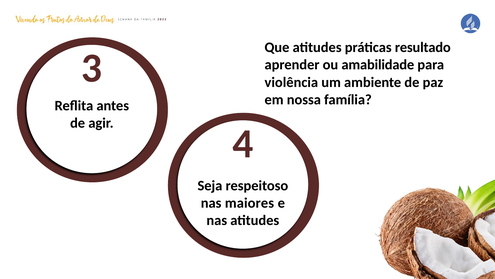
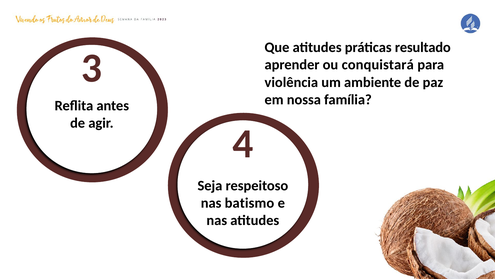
amabilidade: amabilidade -> conquistará (378, 65)
maiores: maiores -> batismo (249, 203)
